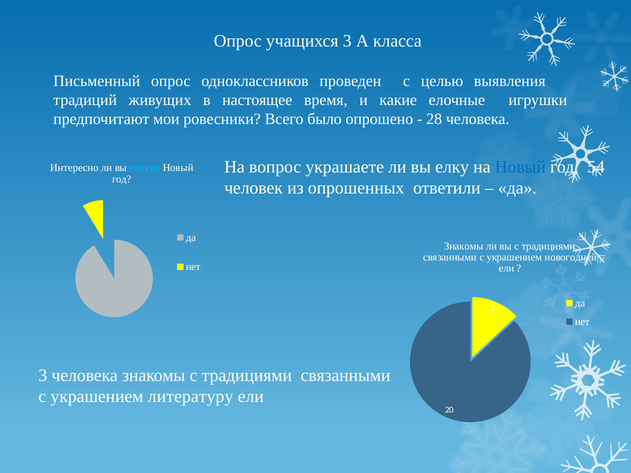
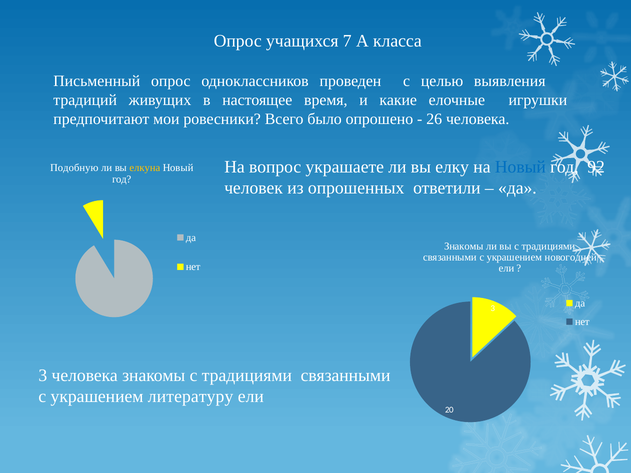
учащихся 3: 3 -> 7 (347, 41)
28: 28 -> 26 (434, 119)
54: 54 -> 92 (596, 167)
Интересно: Интересно -> Подобную (74, 168)
елкуна colour: light blue -> yellow (145, 168)
